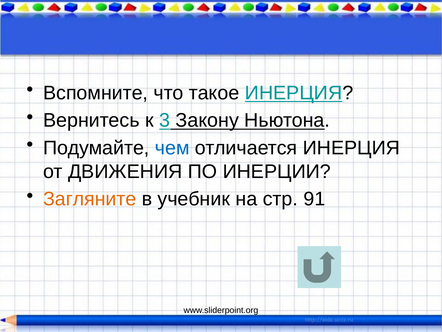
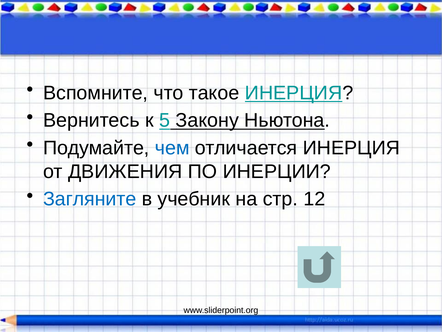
3: 3 -> 5 (165, 120)
Загляните colour: orange -> blue (90, 199)
91: 91 -> 12 (314, 199)
